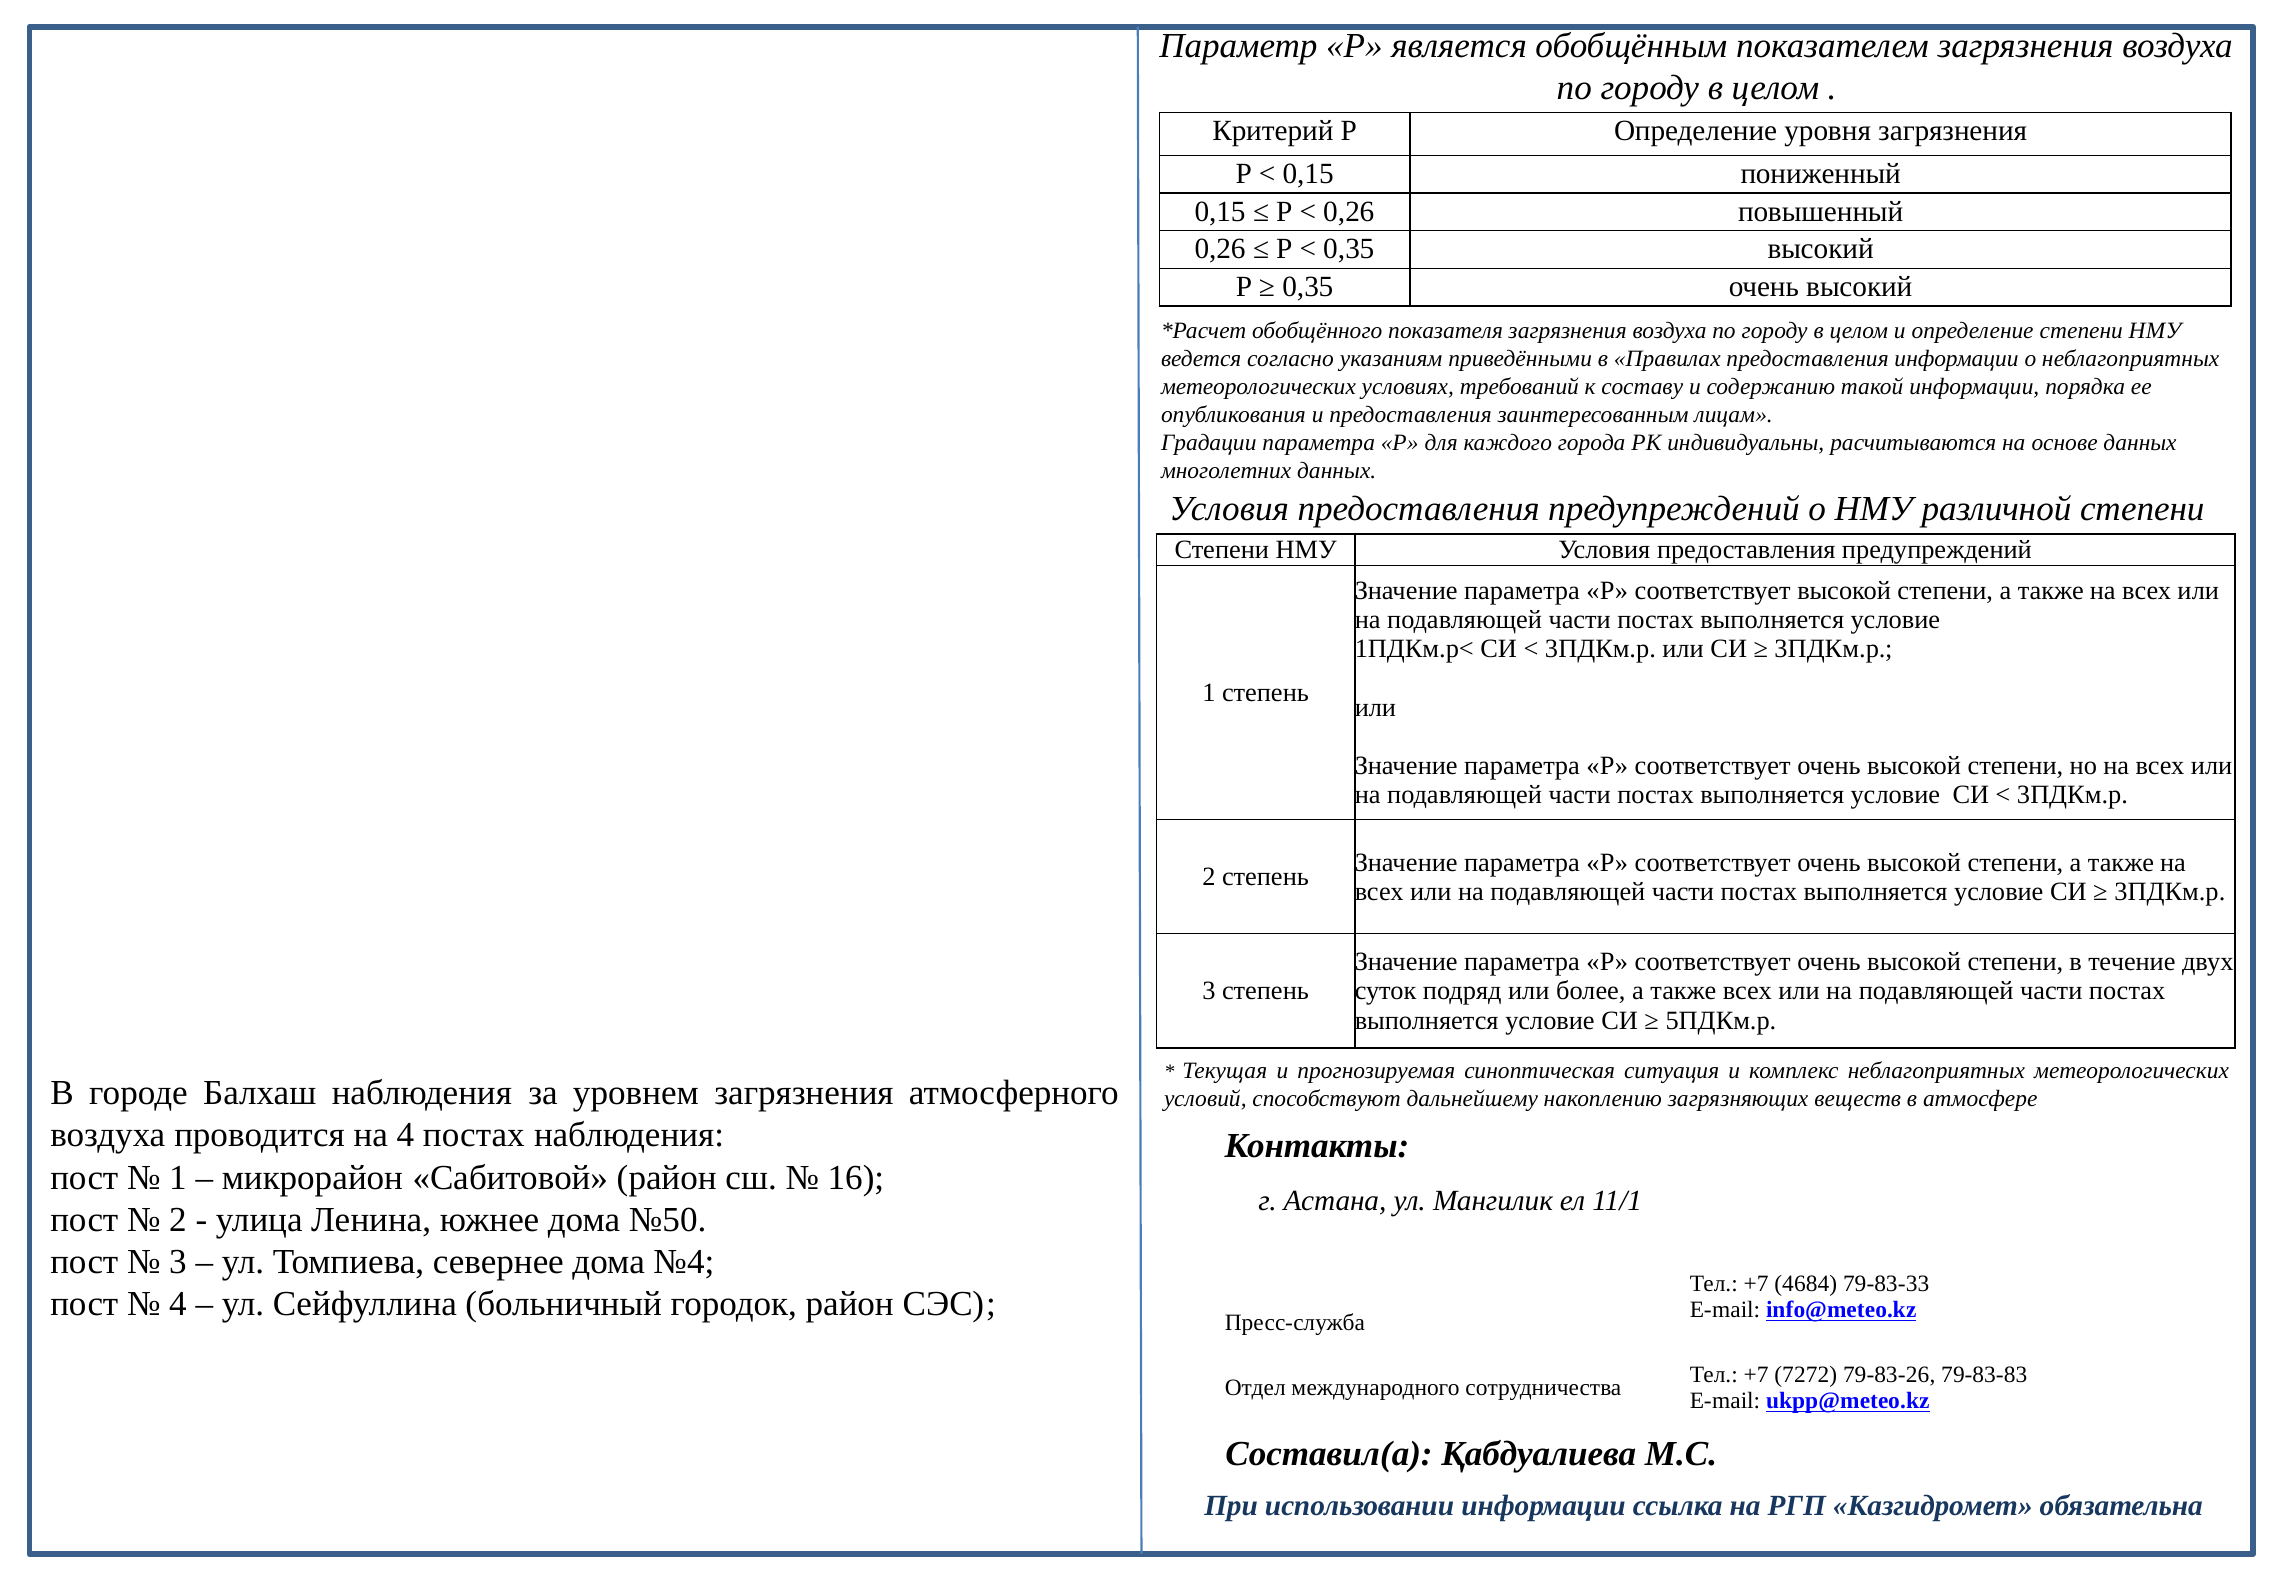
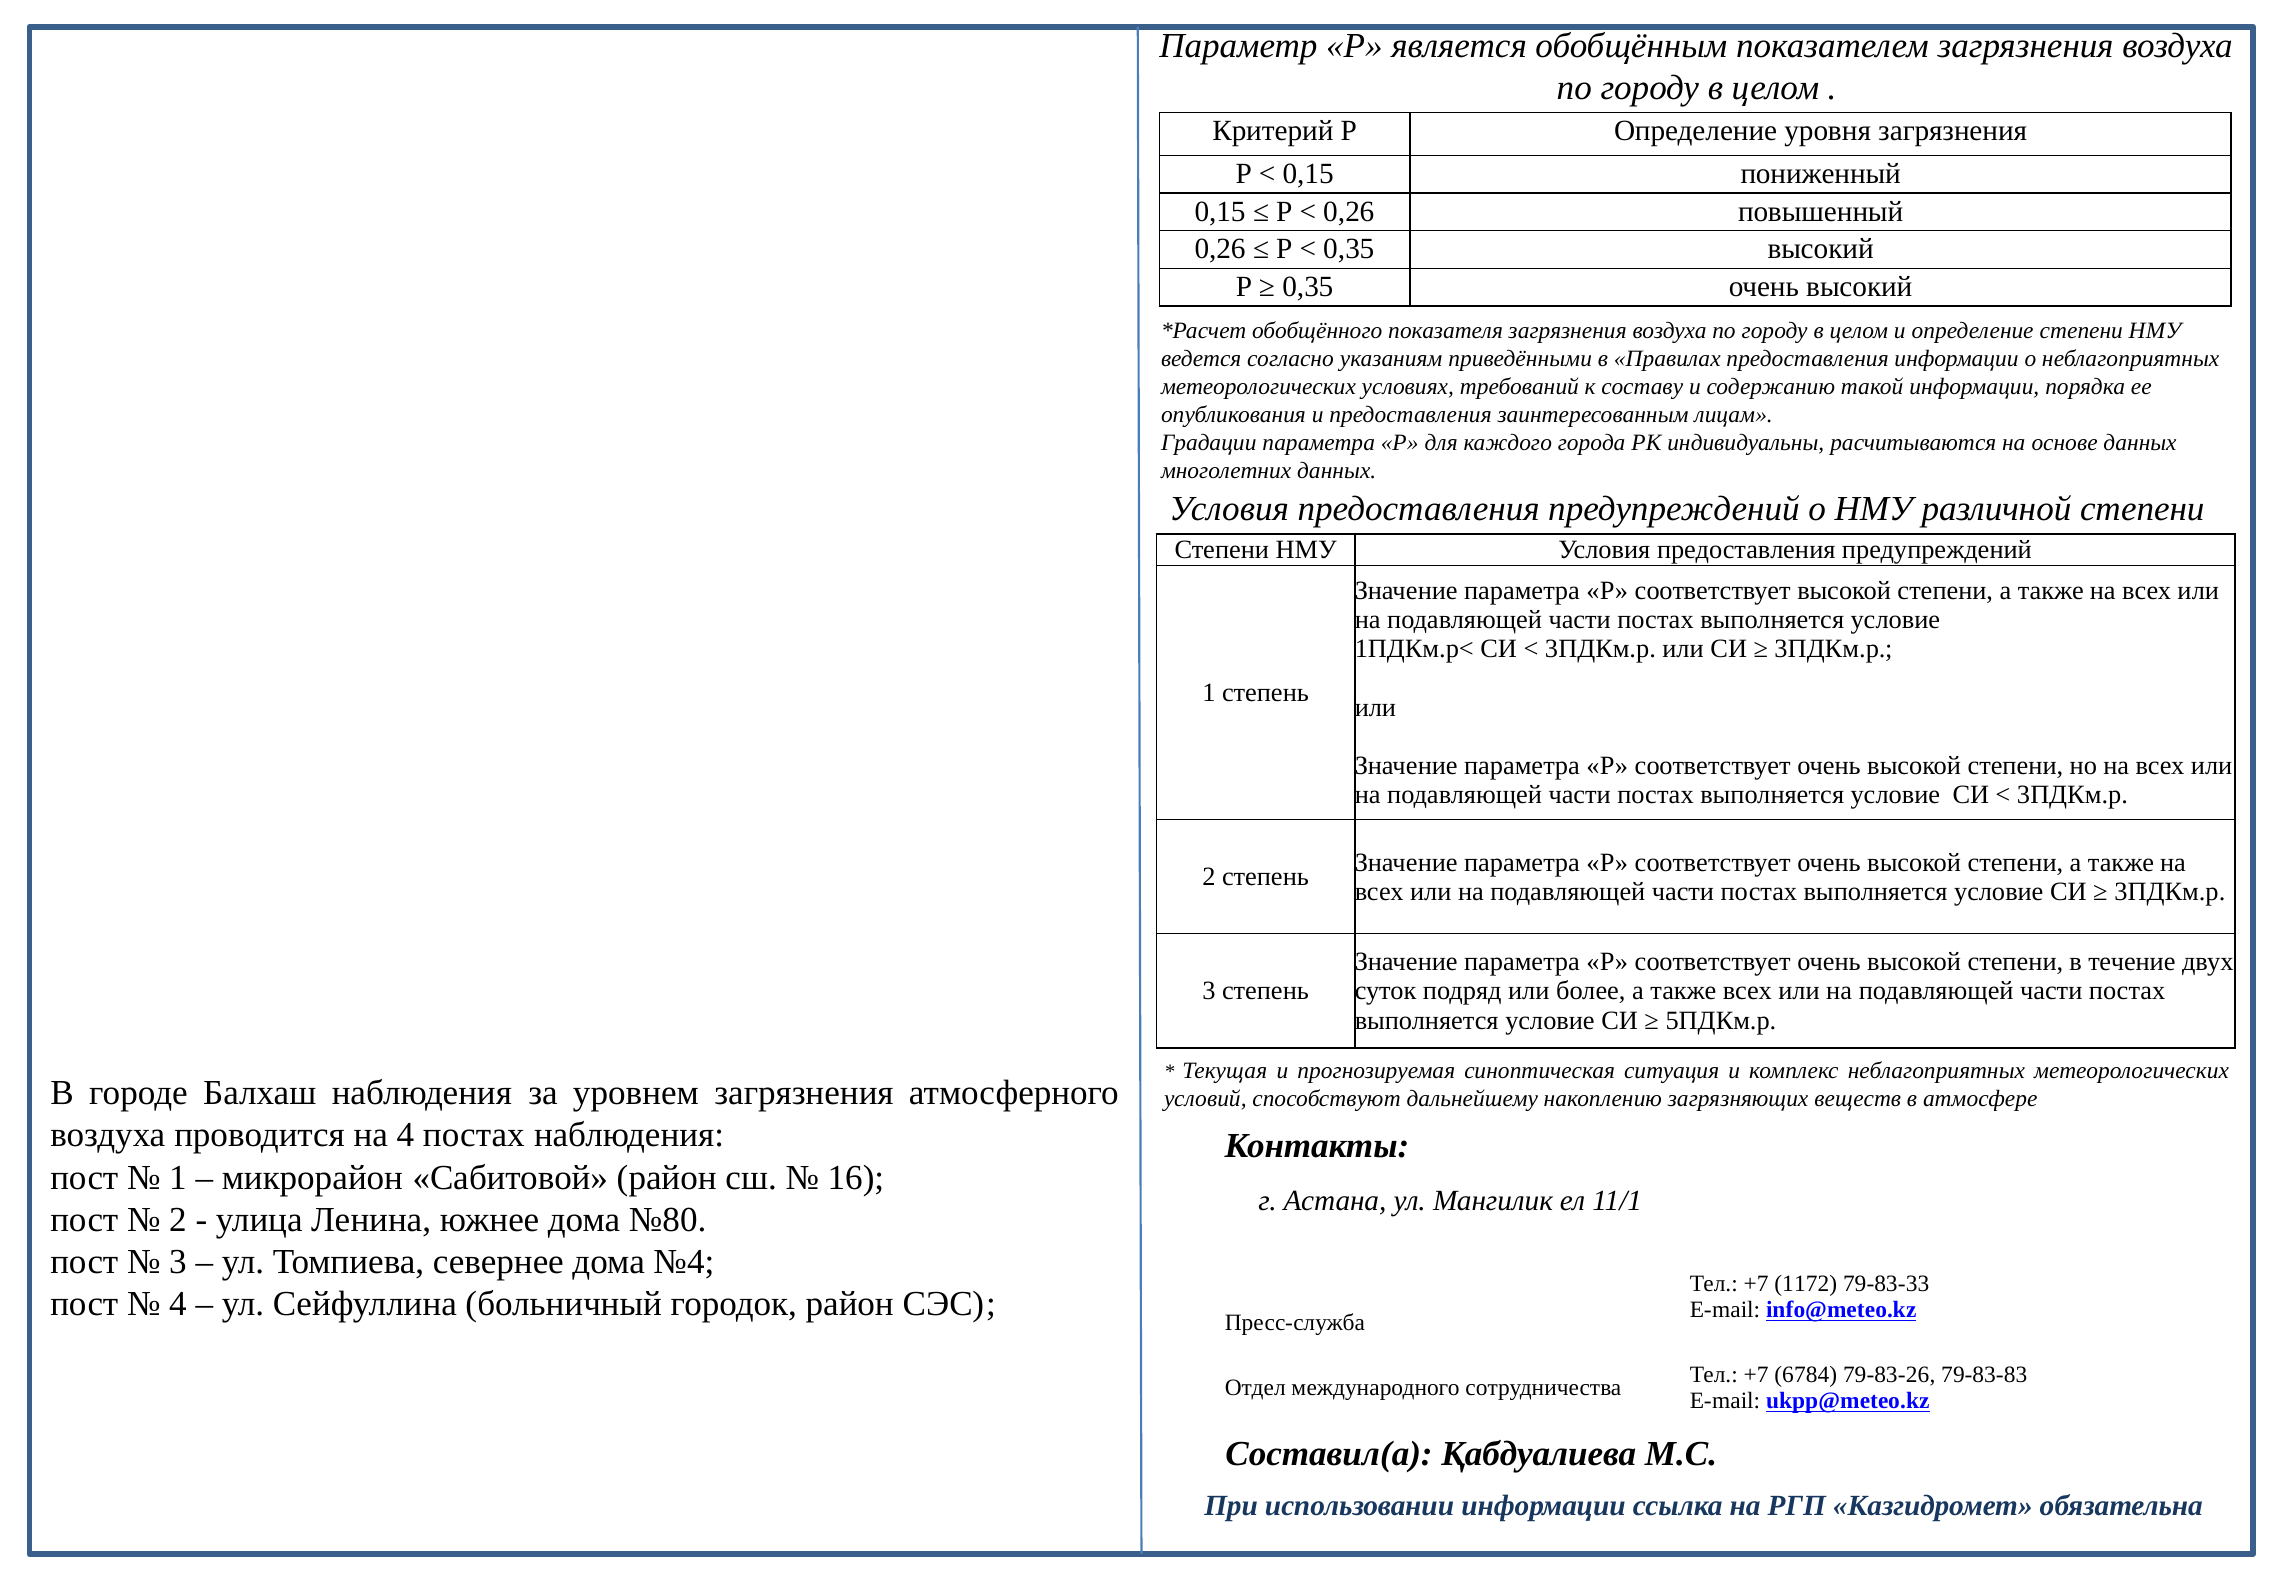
№50: №50 -> №80 (668, 1219)
4684: 4684 -> 1172 (1806, 1283)
7272: 7272 -> 6784 (1806, 1375)
